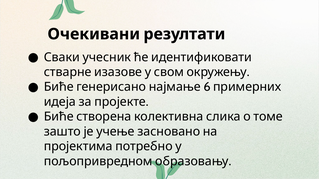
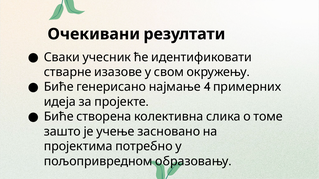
6: 6 -> 4 (207, 87)
